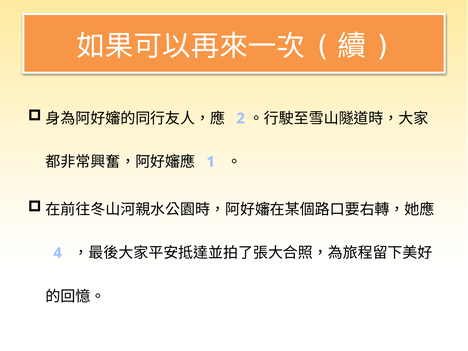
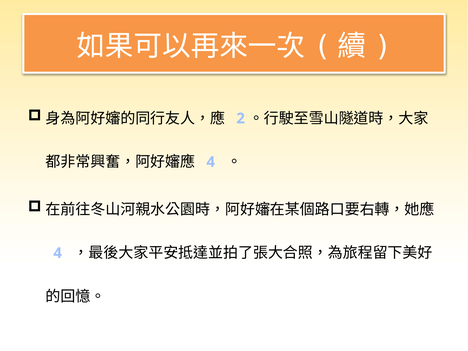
1: 1 -> 4 (211, 162)
